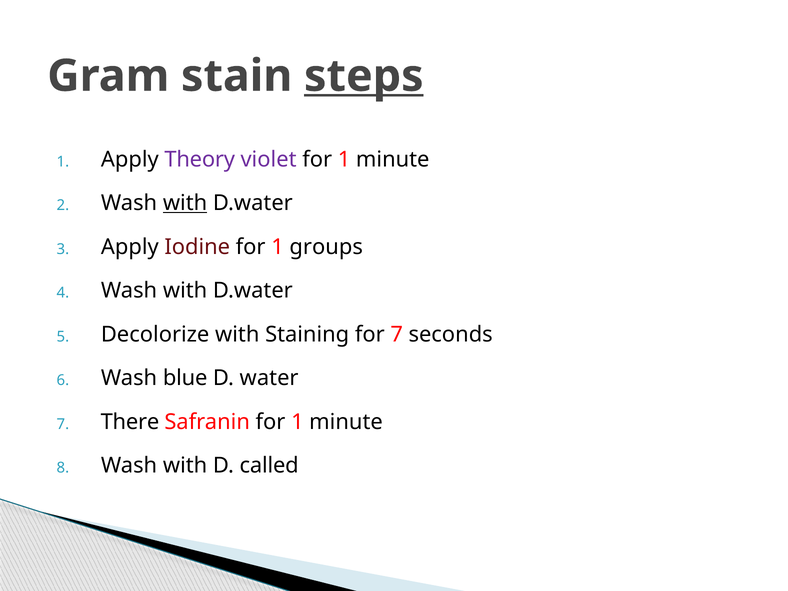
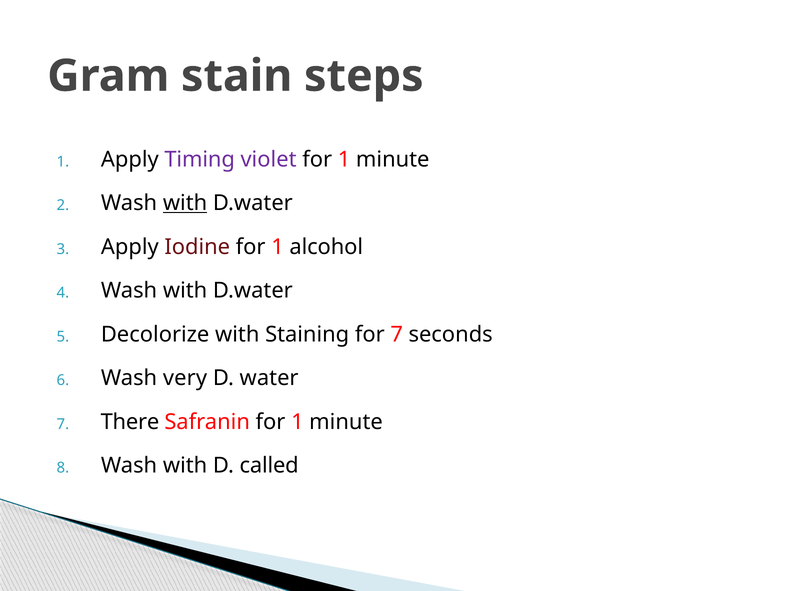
steps underline: present -> none (364, 76)
Theory: Theory -> Timing (200, 159)
groups: groups -> alcohol (326, 247)
blue: blue -> very (185, 378)
